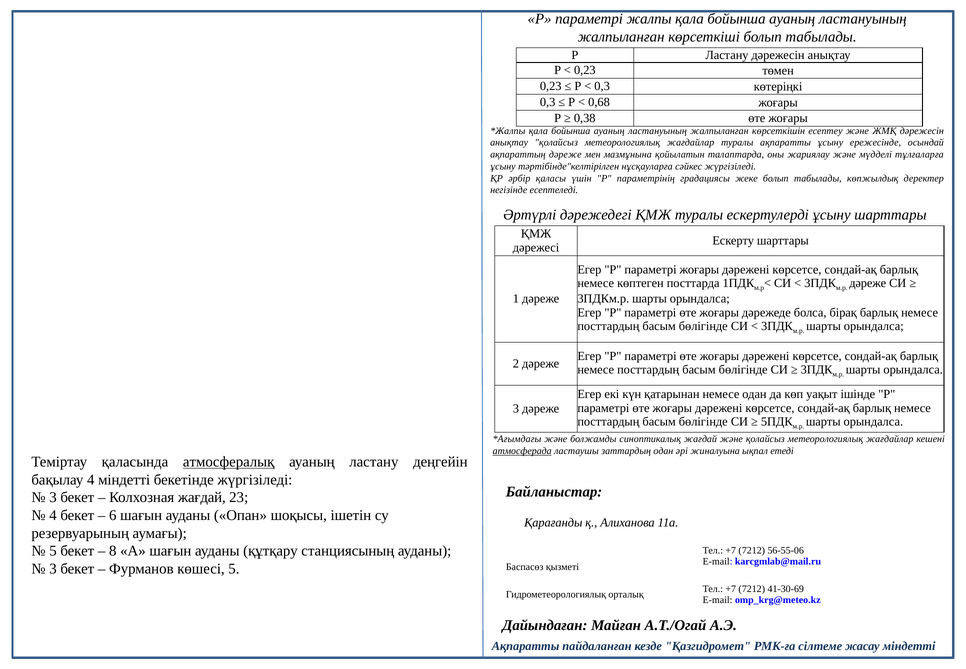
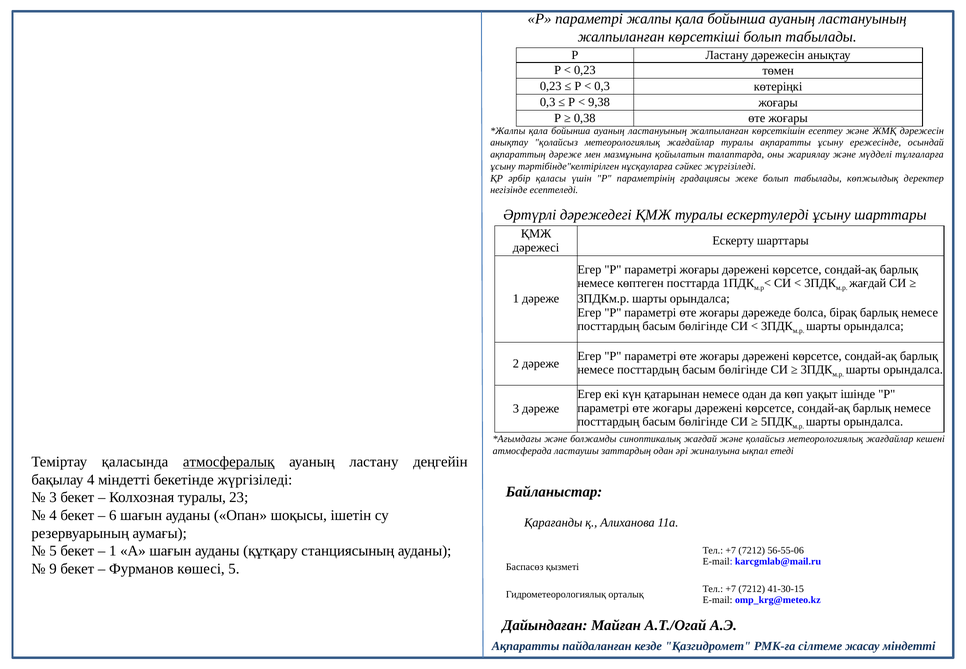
0,68: 0,68 -> 9,38 (599, 102)
дәреже: дәреже -> жағдай (868, 283)
атмосферада underline: present -> none (522, 451)
Колхозная жағдай: жағдай -> туралы (202, 497)
8: 8 -> 1 (113, 551)
3: 3 -> 9 (53, 569)
41-30-69: 41-30-69 -> 41-30-15 (786, 589)
